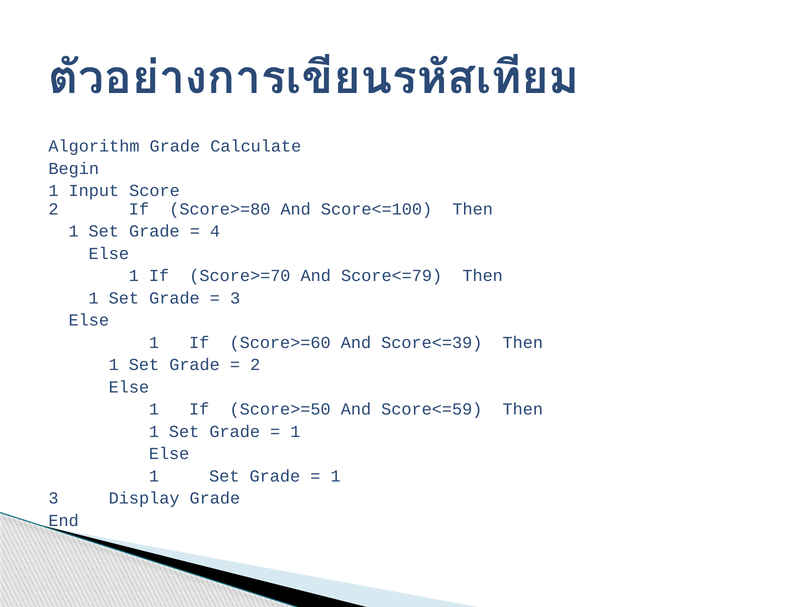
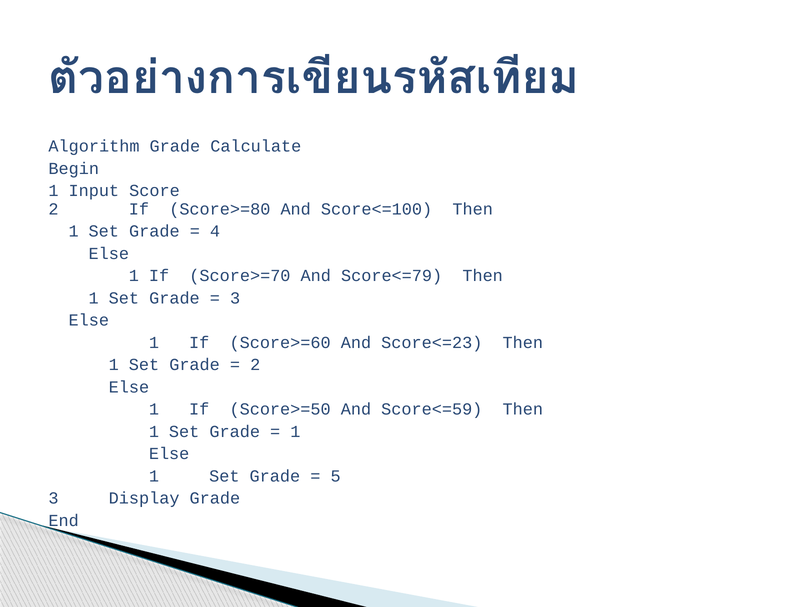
Score<=39: Score<=39 -> Score<=23 (432, 343)
1: 1 -> 5 (336, 476)
